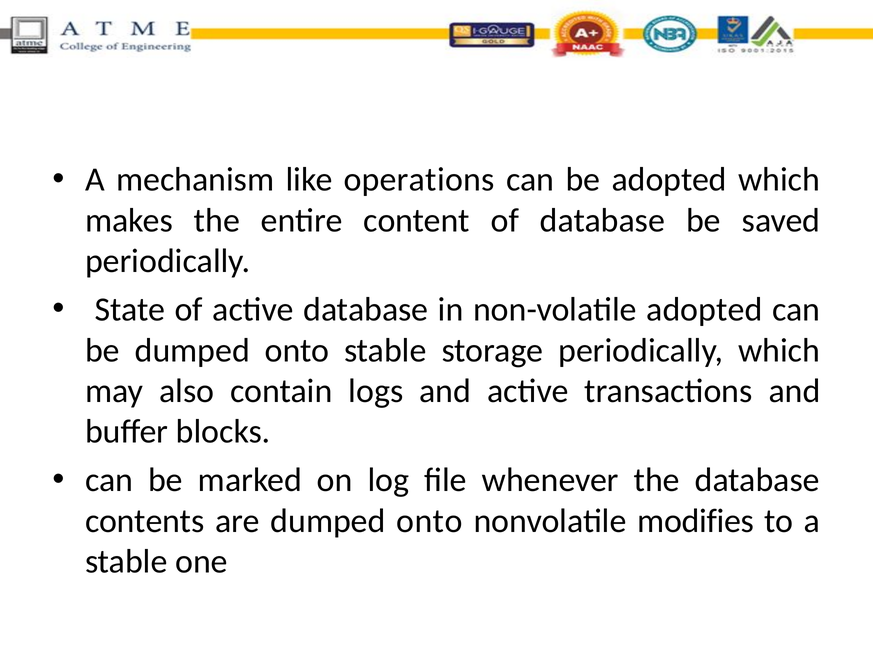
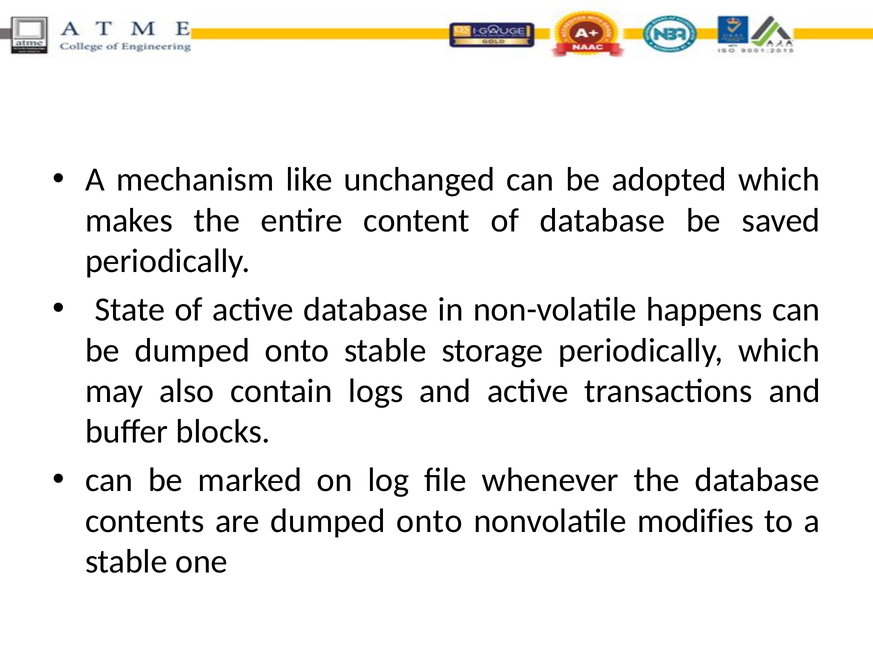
operations: operations -> unchanged (419, 180)
non-volatile adopted: adopted -> happens (705, 310)
